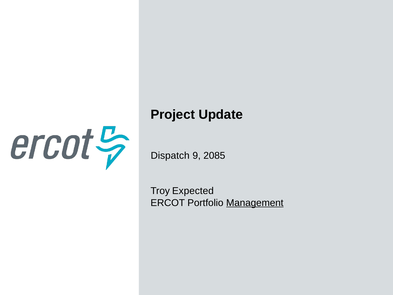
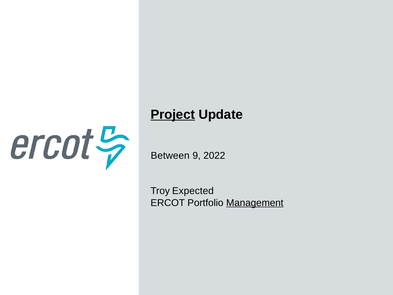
Project underline: none -> present (173, 114)
Dispatch: Dispatch -> Between (170, 155)
2085: 2085 -> 2022 (214, 155)
